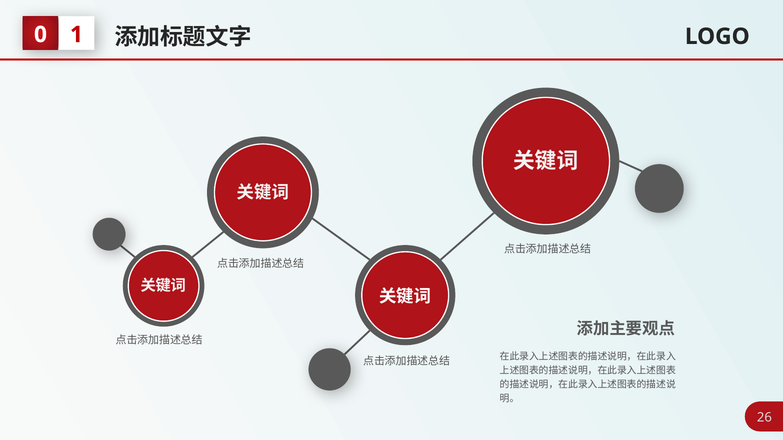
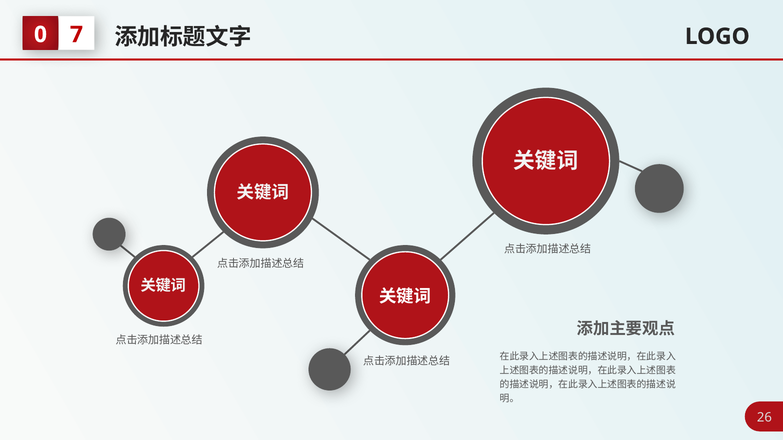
1: 1 -> 7 (77, 35)
